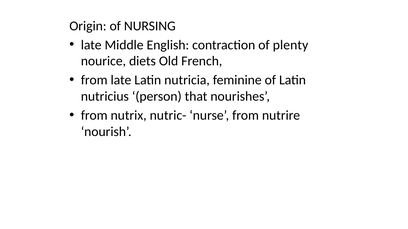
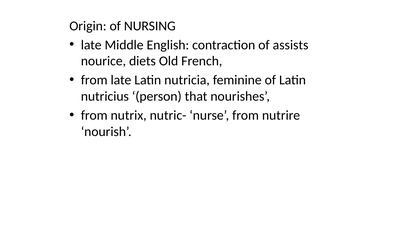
plenty: plenty -> assists (291, 45)
